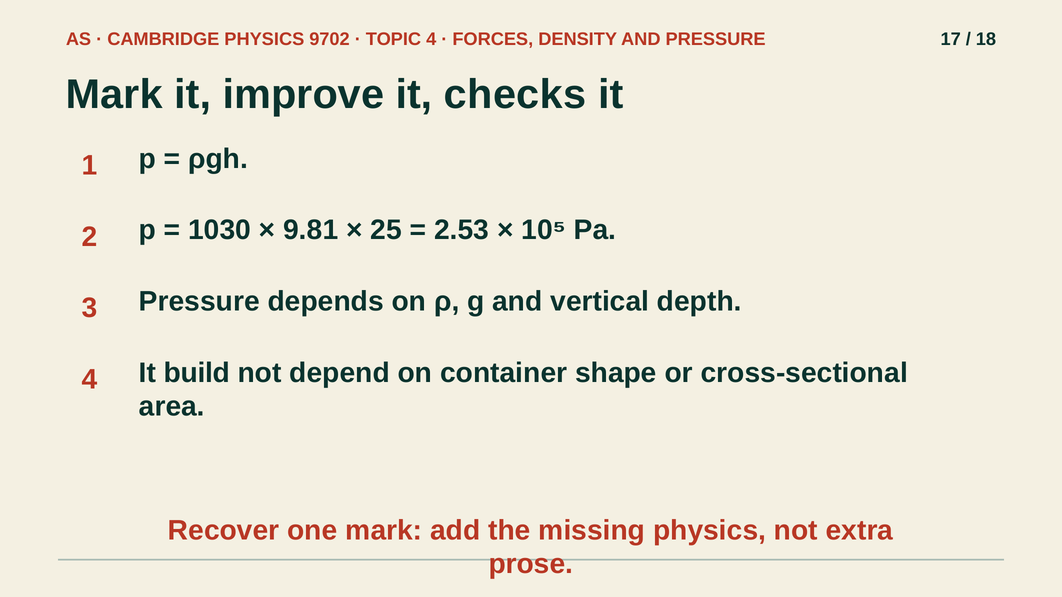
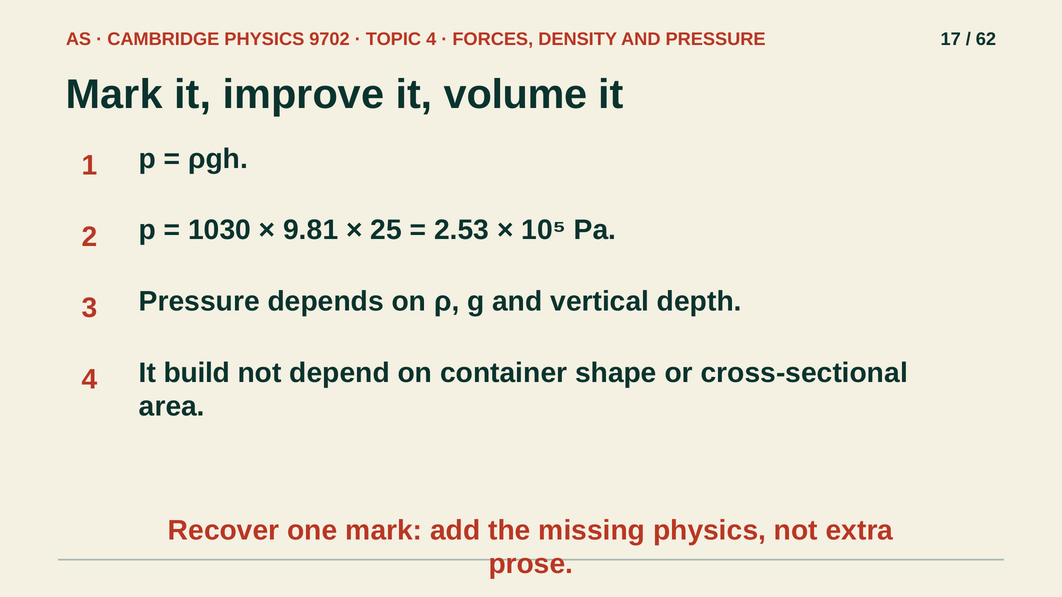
18: 18 -> 62 (986, 39)
checks: checks -> volume (516, 95)
